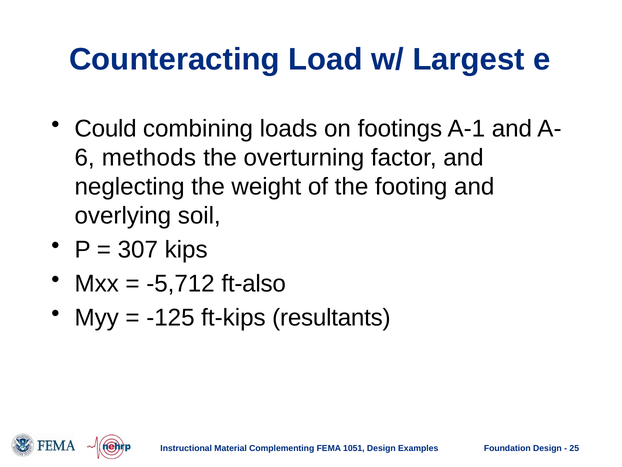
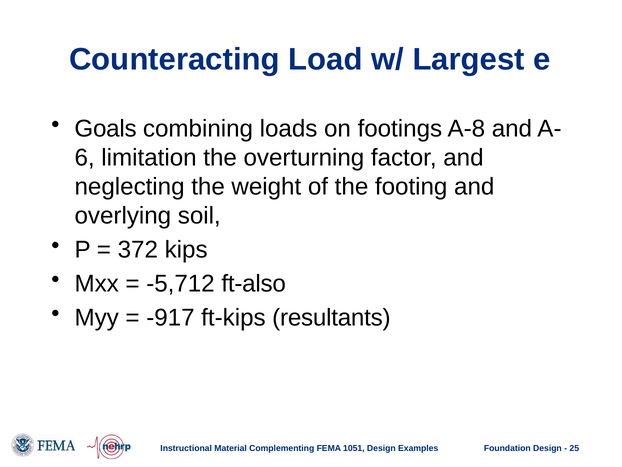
Could: Could -> Goals (106, 128)
A-1: A-1 -> A-8 (466, 128)
methods: methods -> limitation (149, 158)
307: 307 -> 372 (138, 250)
-125: -125 -> -917 (170, 317)
